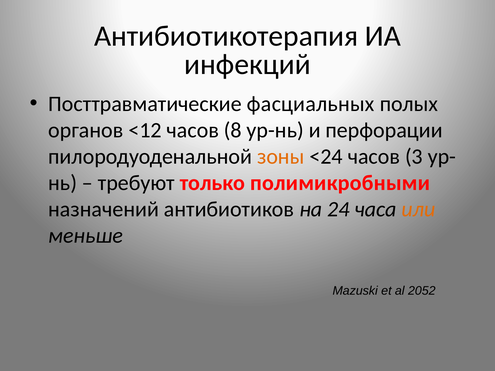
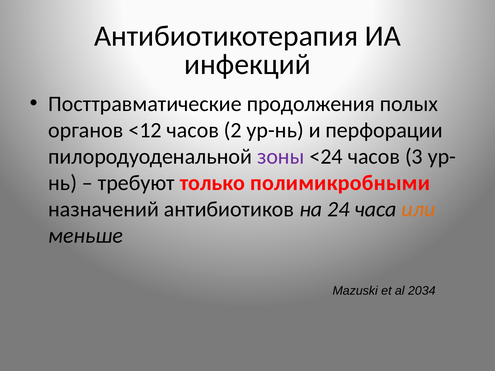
фасциальных: фасциальных -> продолжения (311, 104)
8: 8 -> 2 (233, 130)
зоны colour: orange -> purple (281, 157)
2052: 2052 -> 2034 (422, 291)
